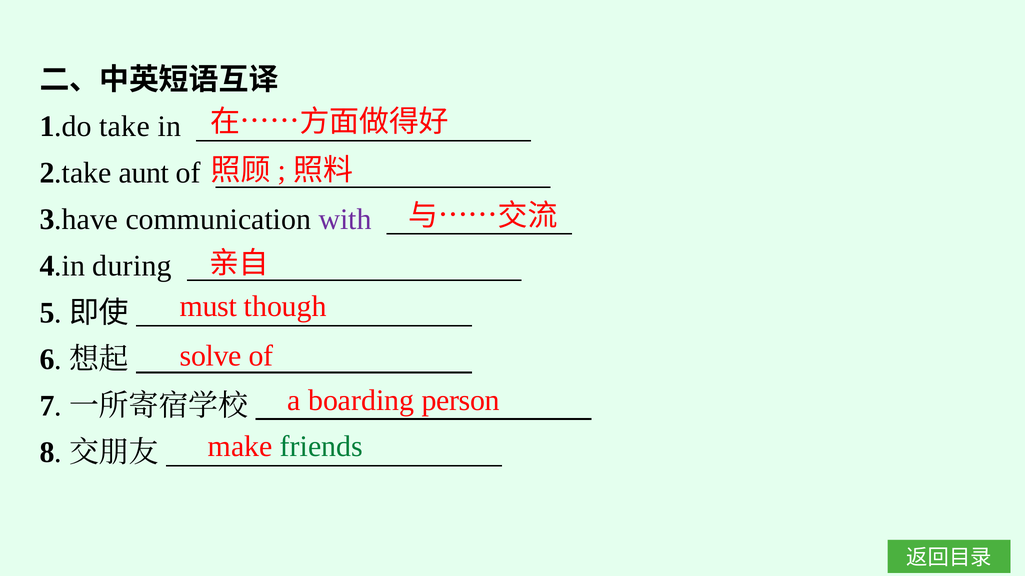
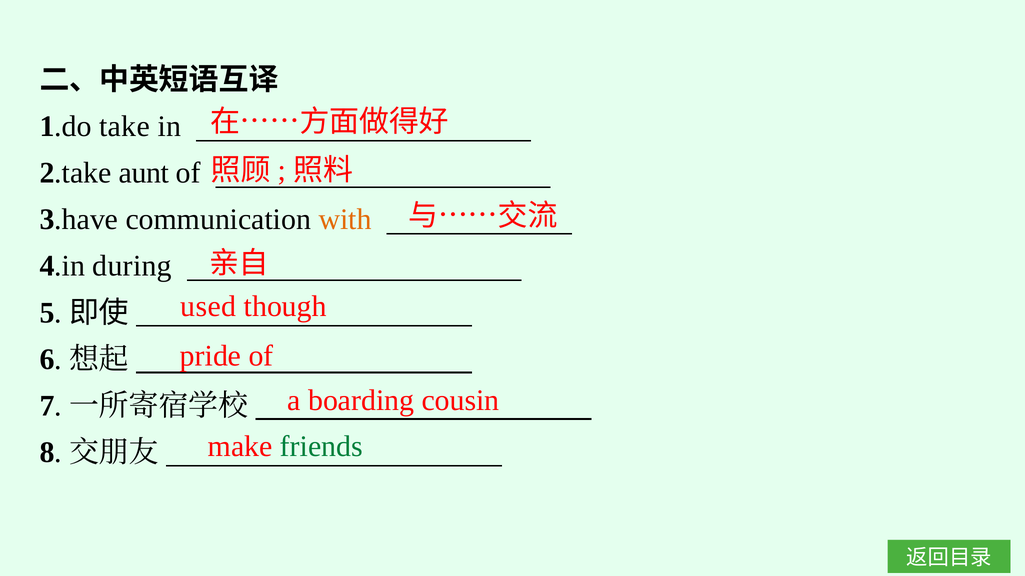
with colour: purple -> orange (345, 220)
must: must -> used (208, 307)
solve: solve -> pride (211, 356)
person: person -> cousin (460, 401)
